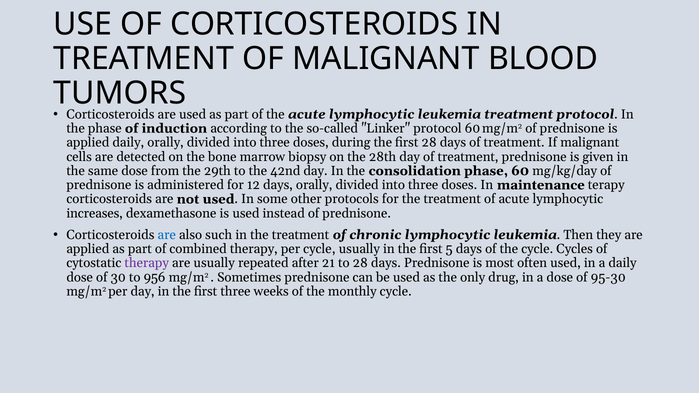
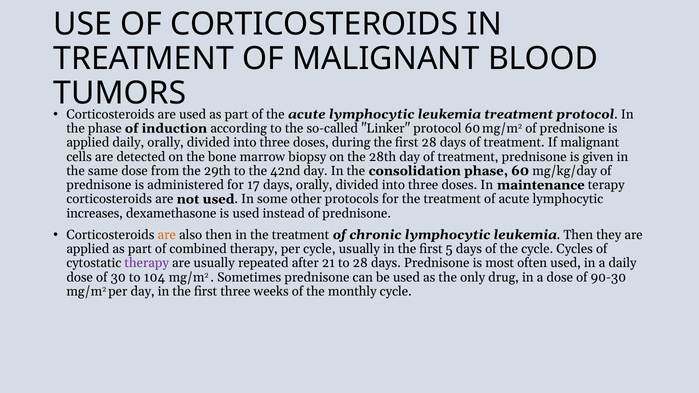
12: 12 -> 17 (253, 185)
are colour: blue -> orange (167, 235)
also such: such -> then (219, 235)
956: 956 -> 104 (154, 277)
95-30: 95-30 -> 90-30 (608, 277)
